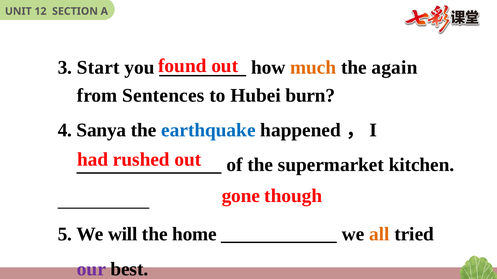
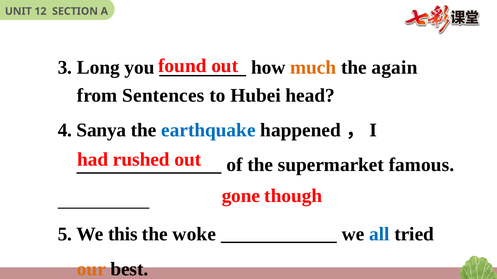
Start: Start -> Long (98, 68)
burn: burn -> head (310, 96)
kitchen: kitchen -> famous (421, 165)
will: will -> this (123, 235)
home: home -> woke (194, 235)
all colour: orange -> blue (379, 235)
our colour: purple -> orange (91, 270)
